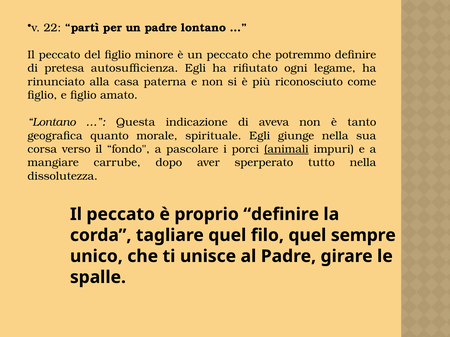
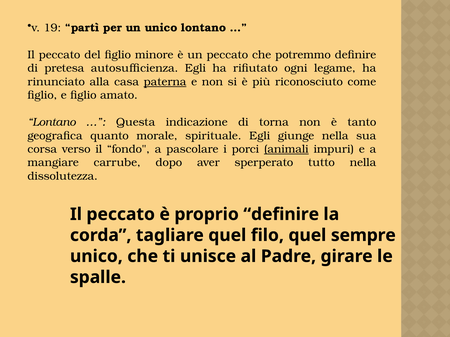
22: 22 -> 19 (52, 28)
un padre: padre -> unico (161, 28)
paterna underline: none -> present (165, 82)
aveva: aveva -> torna (274, 122)
